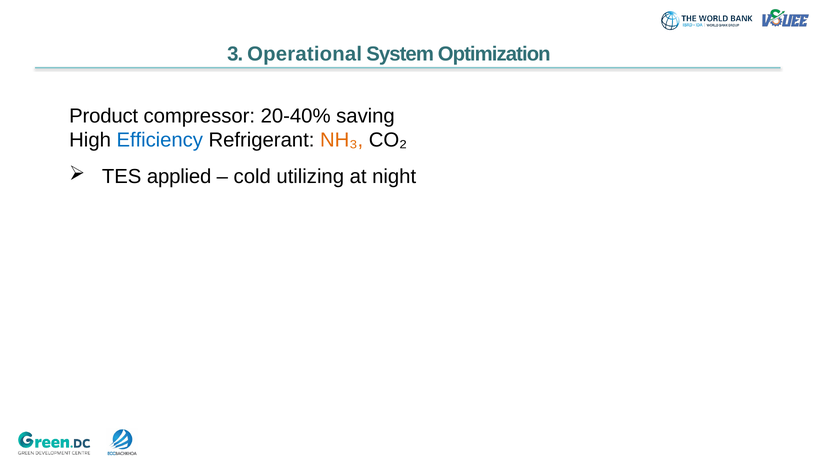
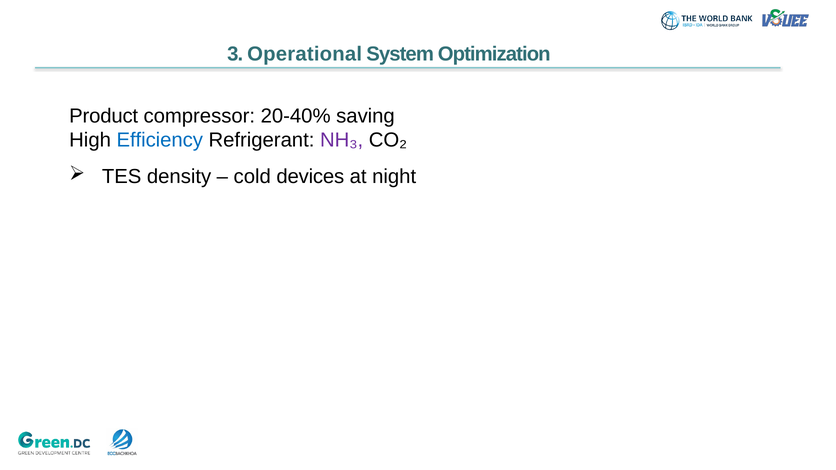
NH₃ colour: orange -> purple (342, 140)
applied: applied -> density (179, 177)
utilizing: utilizing -> devices (310, 177)
